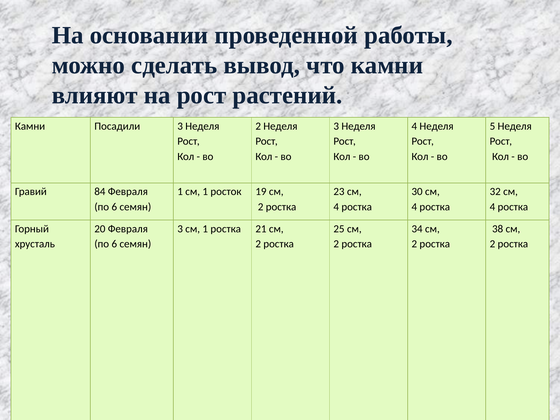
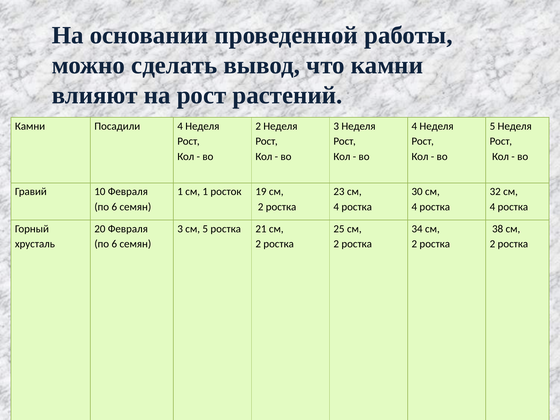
Посадили 3: 3 -> 4 (180, 126)
84: 84 -> 10 (100, 192)
3 см 1: 1 -> 5 (205, 229)
